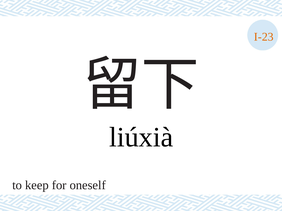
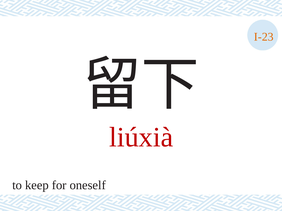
liúxià colour: black -> red (141, 138)
